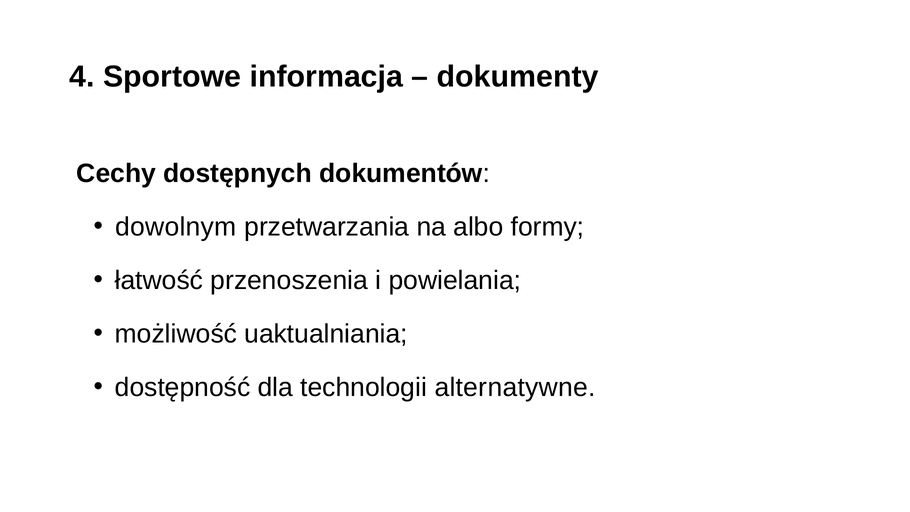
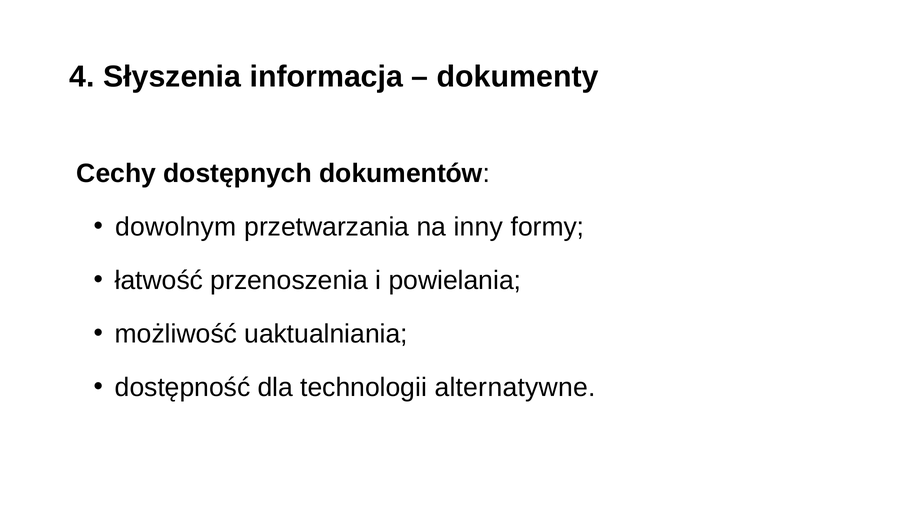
Sportowe: Sportowe -> Słyszenia (172, 77)
albo: albo -> inny (478, 227)
